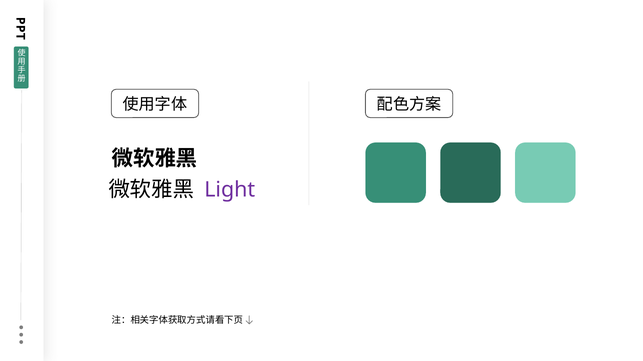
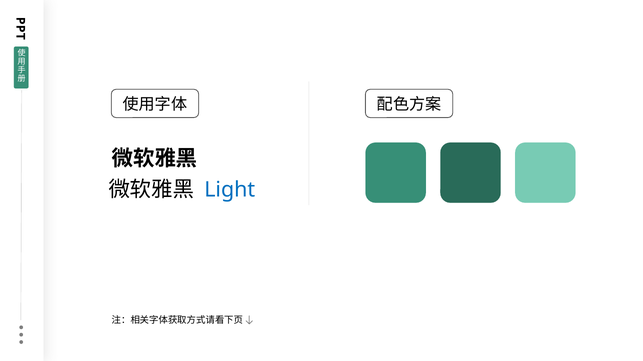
Light colour: purple -> blue (230, 190)
